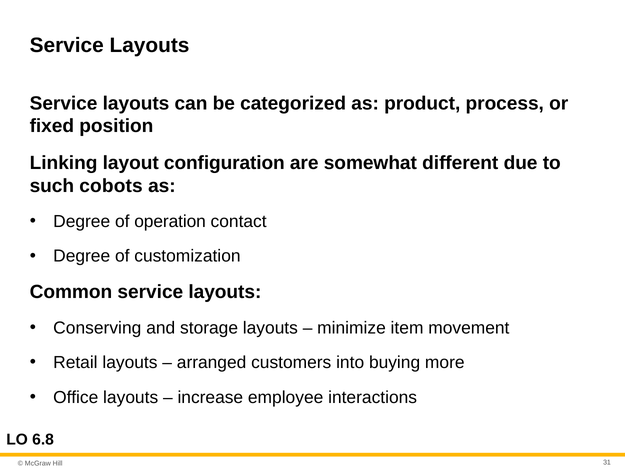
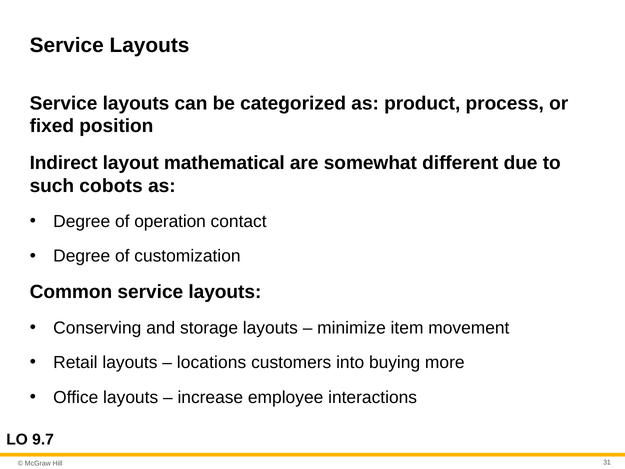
Linking: Linking -> Indirect (64, 163)
configuration: configuration -> mathematical (224, 163)
arranged: arranged -> locations (212, 362)
6.8: 6.8 -> 9.7 (43, 439)
